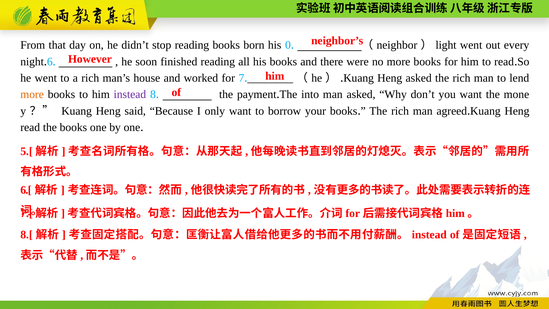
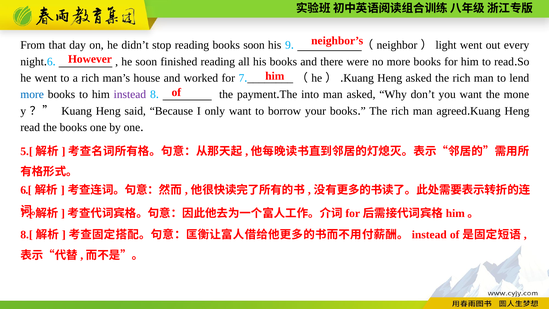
books born: born -> soon (254, 45)
0: 0 -> 9 (288, 45)
more colour: orange -> blue (32, 94)
